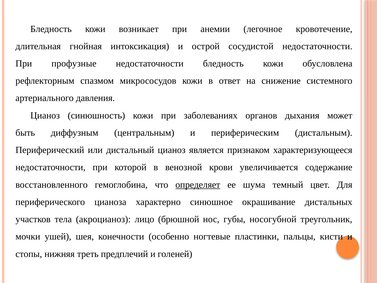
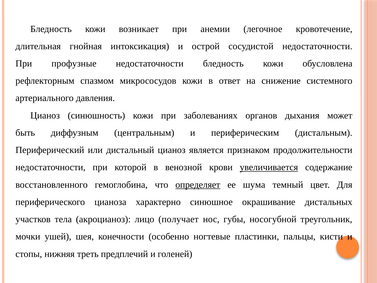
характеризующееся: характеризующееся -> продолжительности (313, 150)
увеличивается underline: none -> present (269, 167)
брюшной: брюшной -> получает (179, 219)
